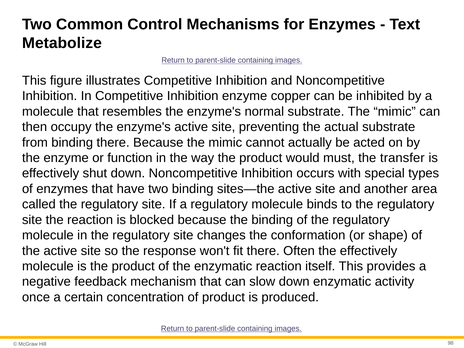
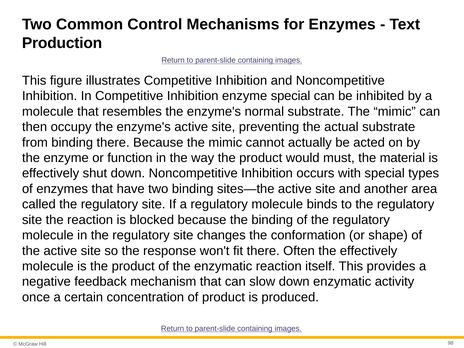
Metabolize: Metabolize -> Production (62, 43)
enzyme copper: copper -> special (291, 96)
transfer: transfer -> material (402, 158)
